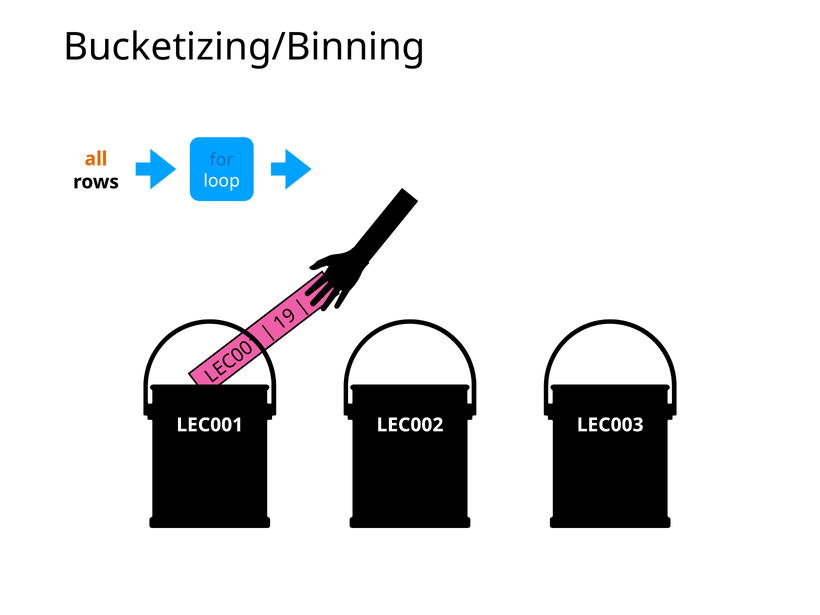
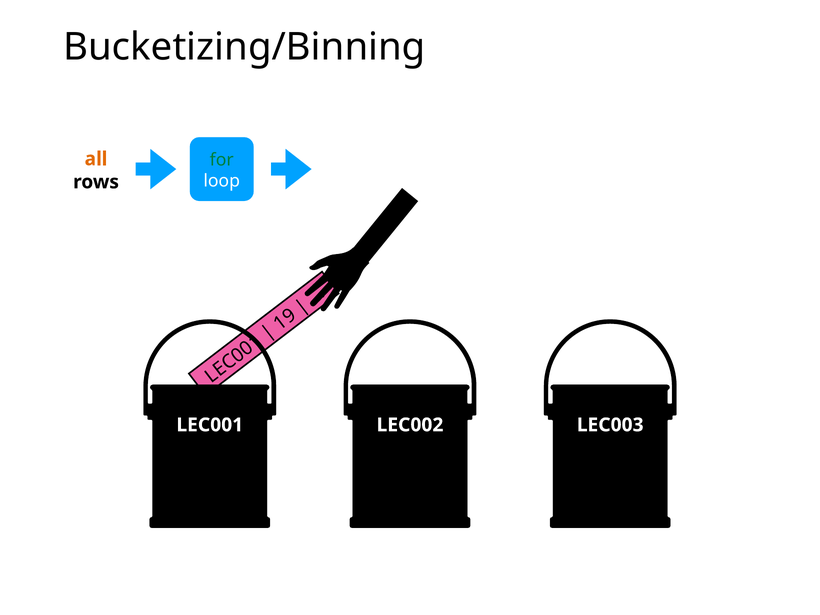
for colour: blue -> green (222, 160)
